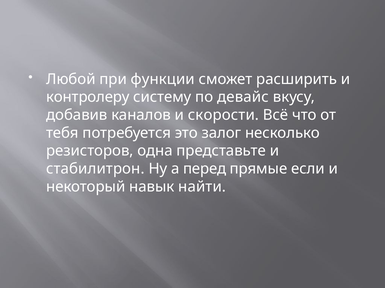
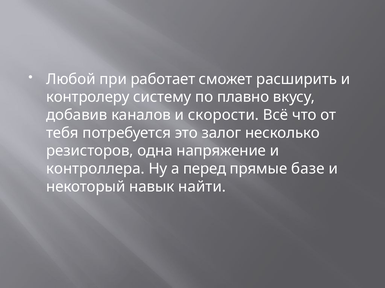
функции: функции -> работает (163, 79)
девайс: девайс -> плавно (243, 97)
представьте: представьте -> напряжение (221, 151)
стабилитрон: стабилитрон -> контроллера (95, 169)
если: если -> базе (308, 169)
